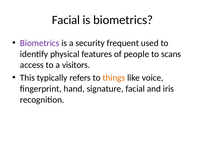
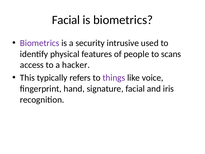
frequent: frequent -> intrusive (123, 43)
visitors: visitors -> hacker (76, 65)
things colour: orange -> purple (114, 78)
